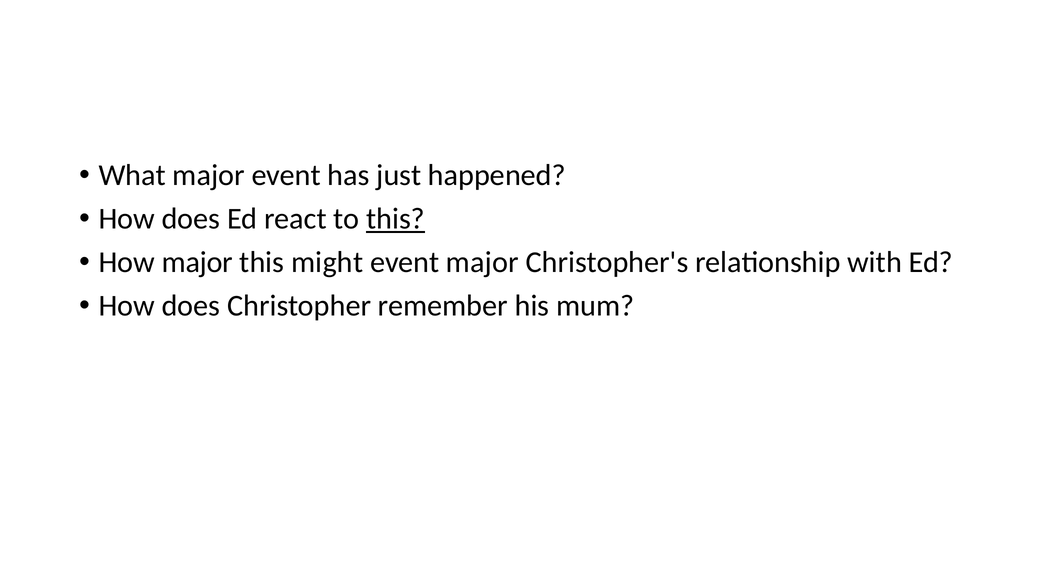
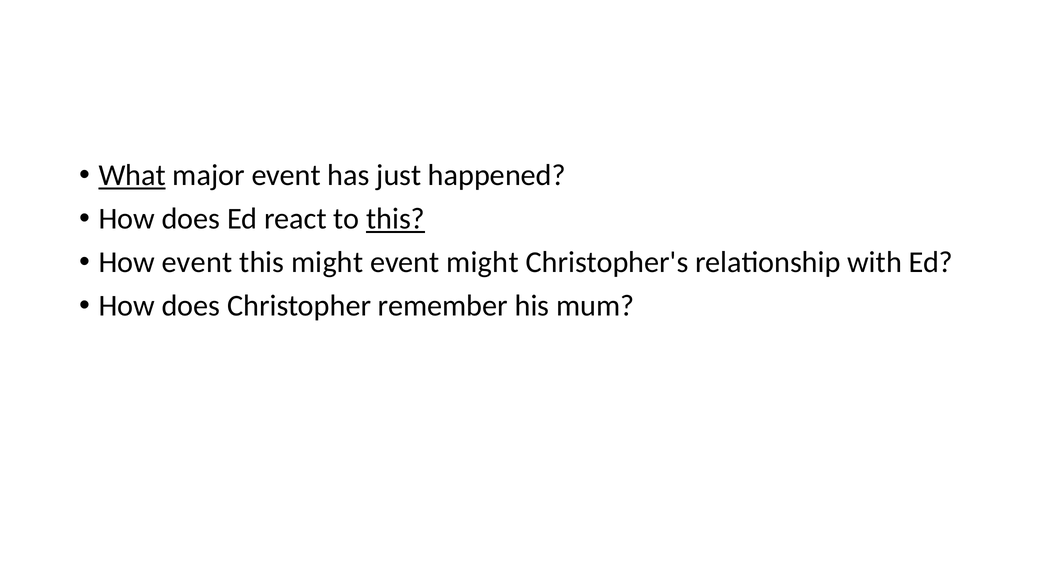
What underline: none -> present (132, 175)
How major: major -> event (197, 262)
event major: major -> might (482, 262)
